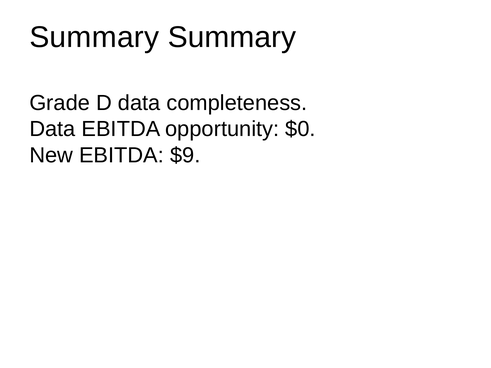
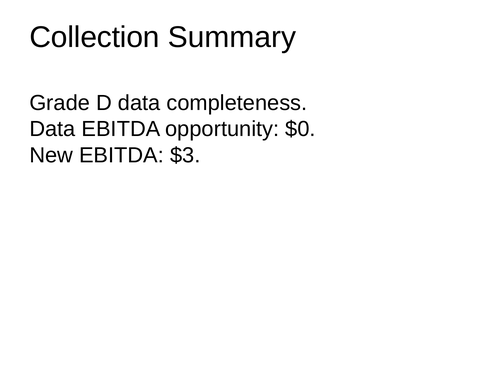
Summary: Summary -> Collection (94, 37)
$9: $9 -> $3 (185, 155)
